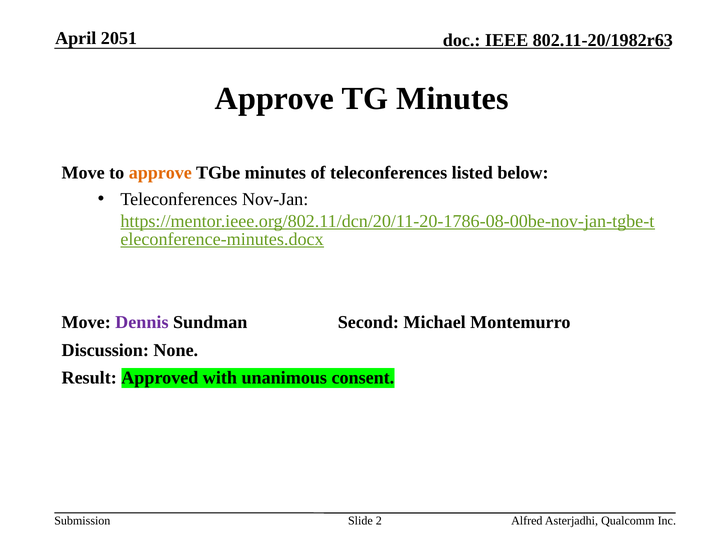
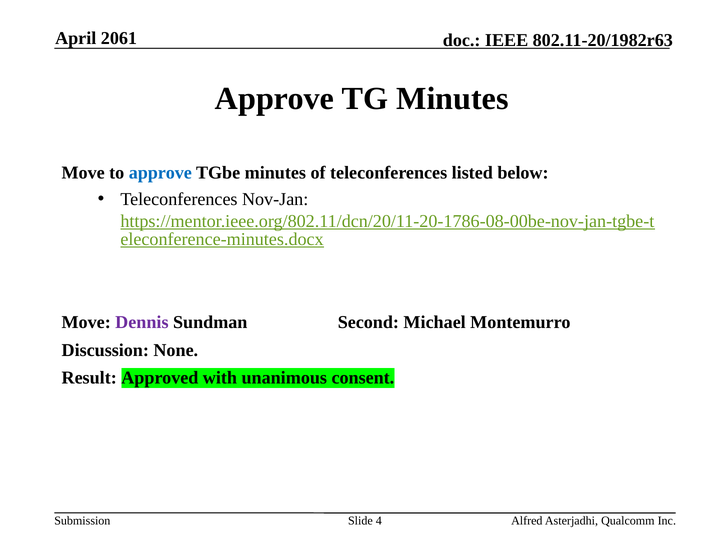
2051: 2051 -> 2061 (119, 38)
approve colour: orange -> blue (160, 173)
2: 2 -> 4 (379, 521)
